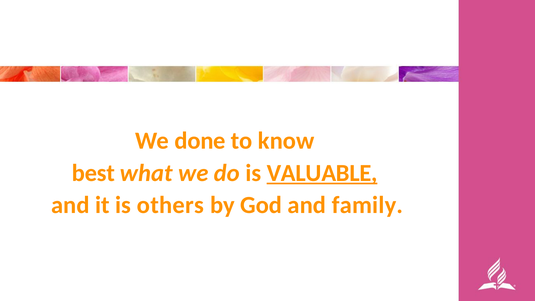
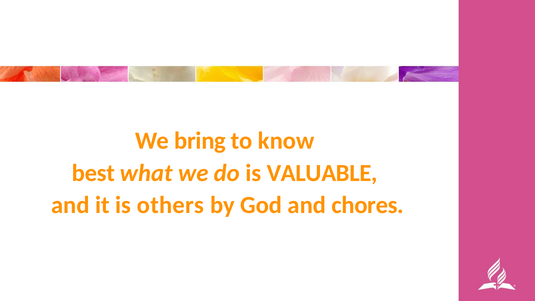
done: done -> bring (200, 141)
VALUABLE underline: present -> none (322, 173)
family: family -> chores (368, 205)
